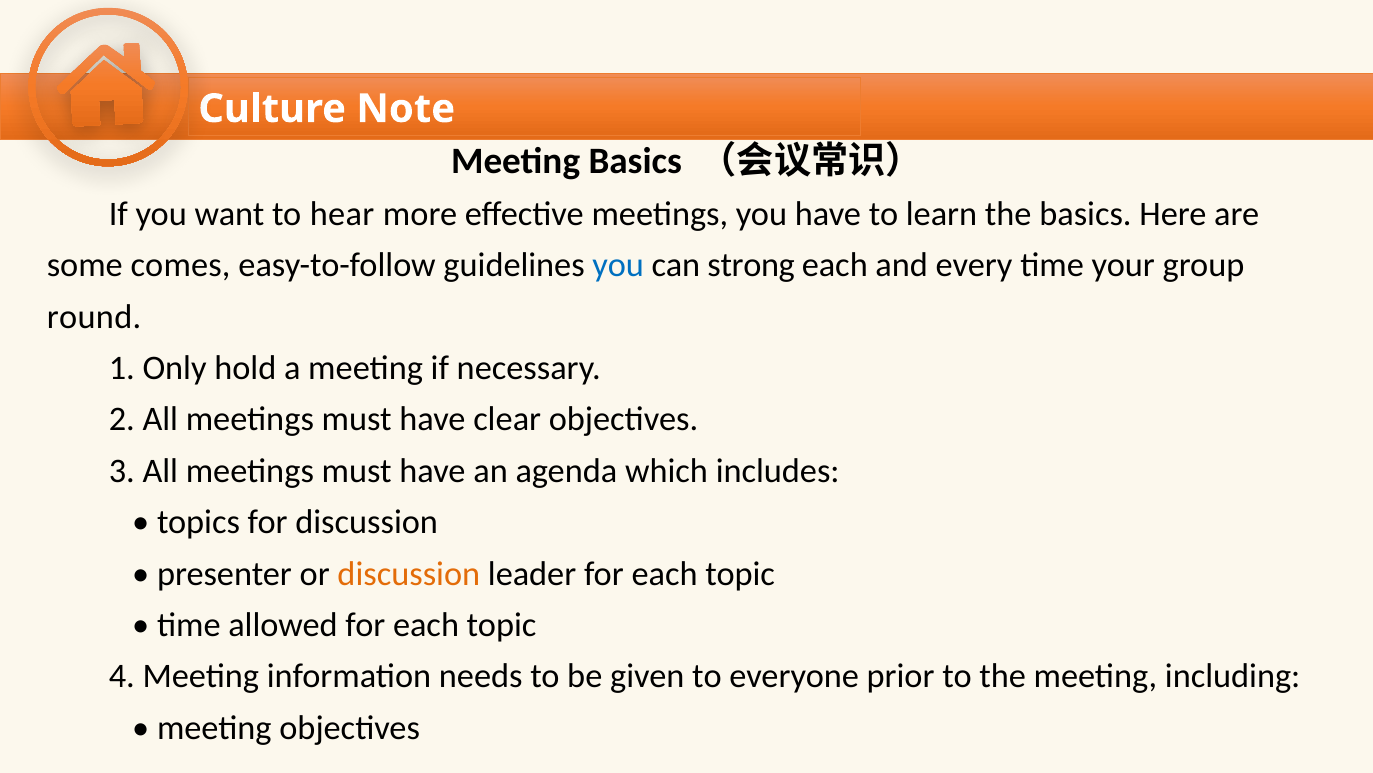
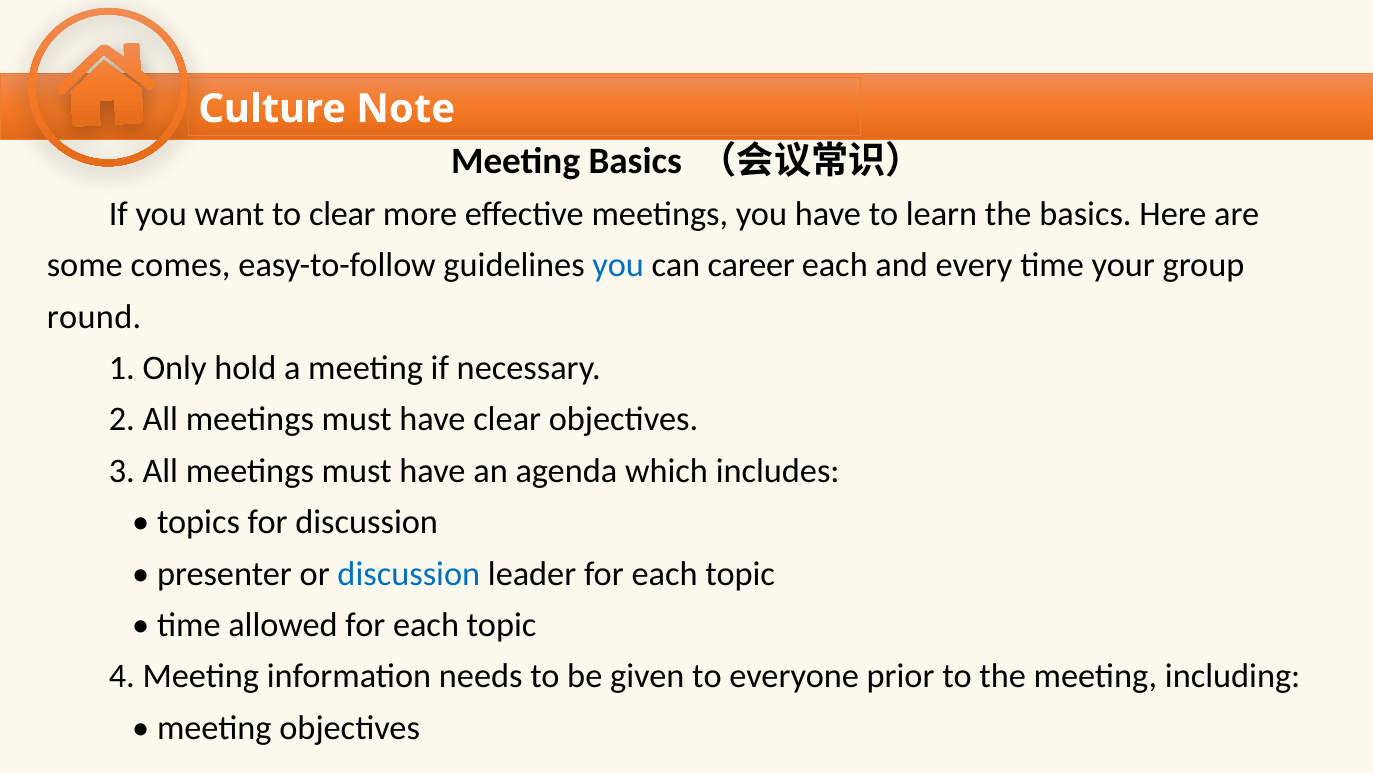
to hear: hear -> clear (342, 214)
strong: strong -> career (751, 265)
discussion colour: orange -> blue (409, 573)
